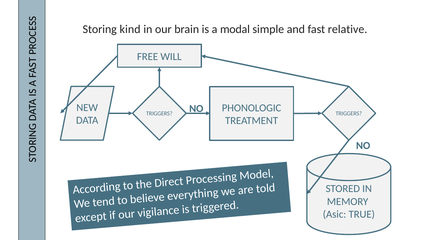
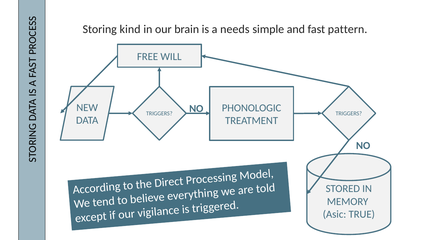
modal: modal -> needs (235, 29)
relative: relative -> pattern (348, 29)
